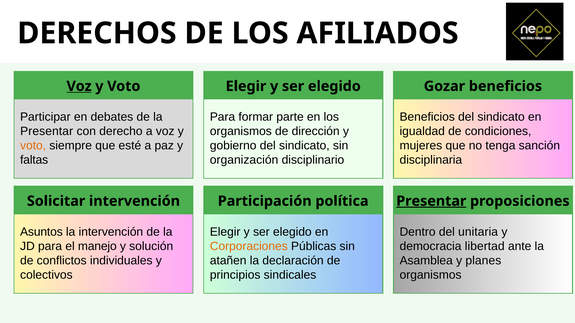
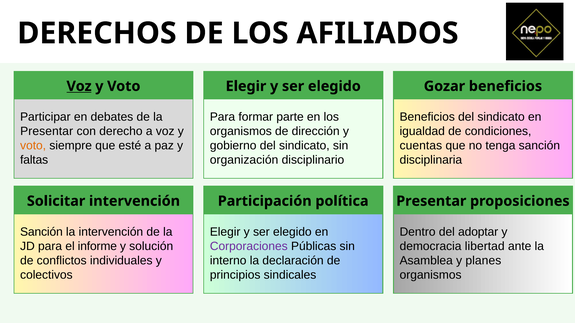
mujeres: mujeres -> cuentas (421, 146)
Presentar underline: present -> none (431, 201)
Asuntos: Asuntos -> Sanción (41, 232)
unitaria: unitaria -> adoptar (478, 232)
manejo: manejo -> informe (97, 246)
Corporaciones colour: orange -> purple (249, 246)
atañen: atañen -> interno (228, 261)
